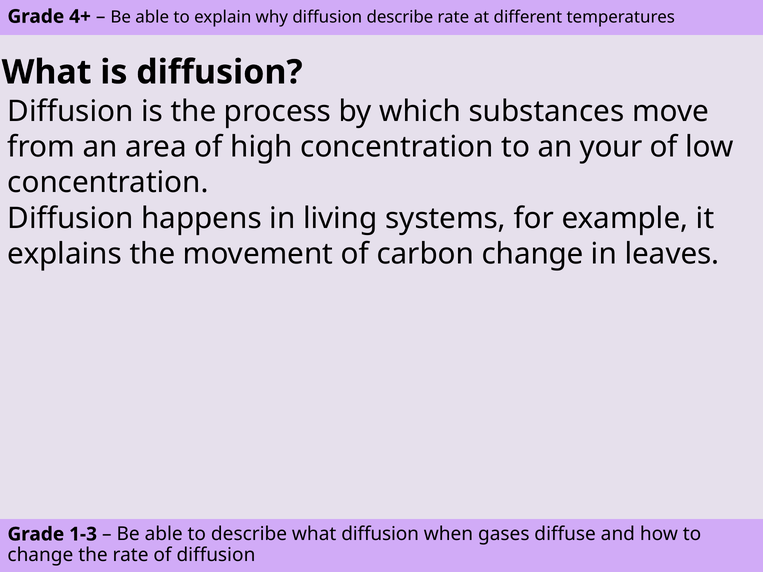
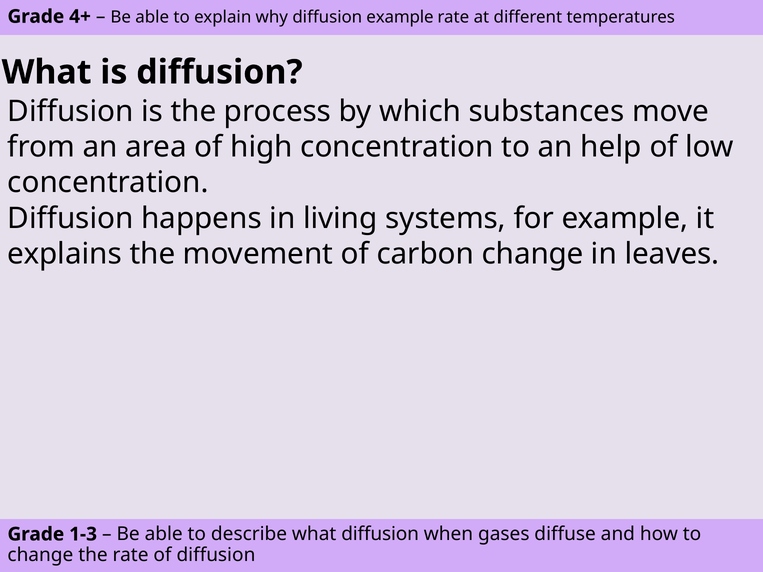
diffusion describe: describe -> example (400, 17)
your: your -> help (611, 147)
